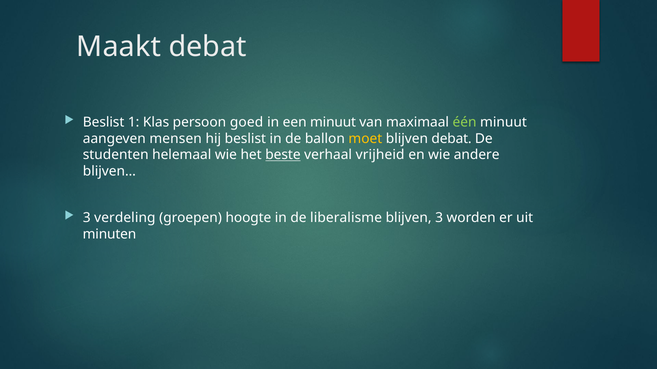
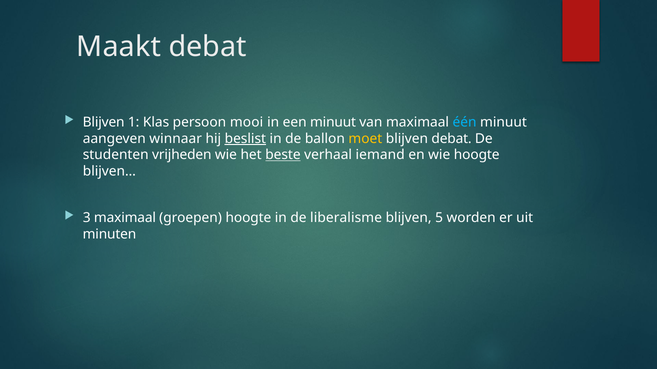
Beslist: Beslist -> Blijven (104, 122)
goed: goed -> mooi (247, 122)
één colour: light green -> light blue (465, 122)
mensen: mensen -> winnaar (176, 139)
beslist underline: none -> present (245, 139)
helemaal: helemaal -> vrijheden (182, 155)
vrijheid: vrijheid -> iemand (380, 155)
wie andere: andere -> hoogte (477, 155)
3 verdeling: verdeling -> maximaal (125, 218)
blijven 3: 3 -> 5 (439, 218)
